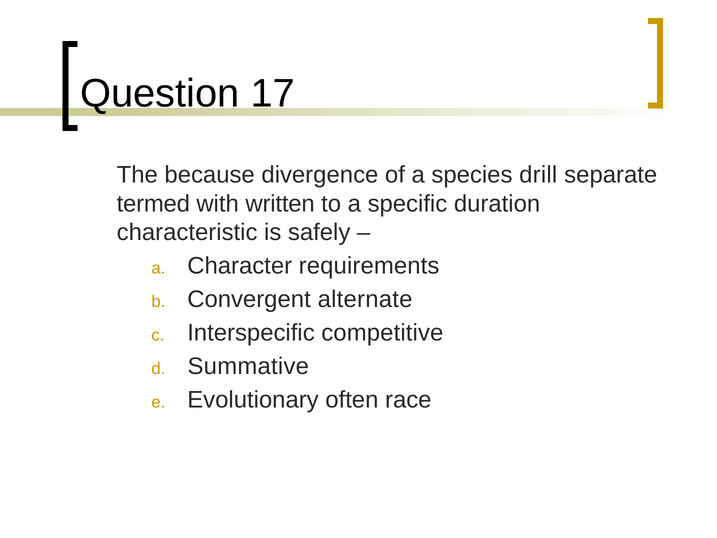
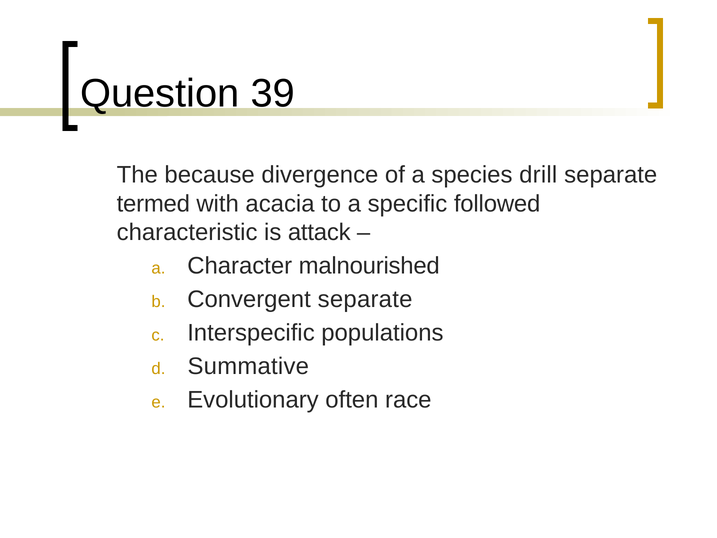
17: 17 -> 39 (273, 94)
written: written -> acacia (280, 204)
duration: duration -> followed (497, 204)
safely: safely -> attack (319, 232)
requirements: requirements -> malnourished (369, 266)
Convergent alternate: alternate -> separate (365, 299)
competitive: competitive -> populations (382, 333)
